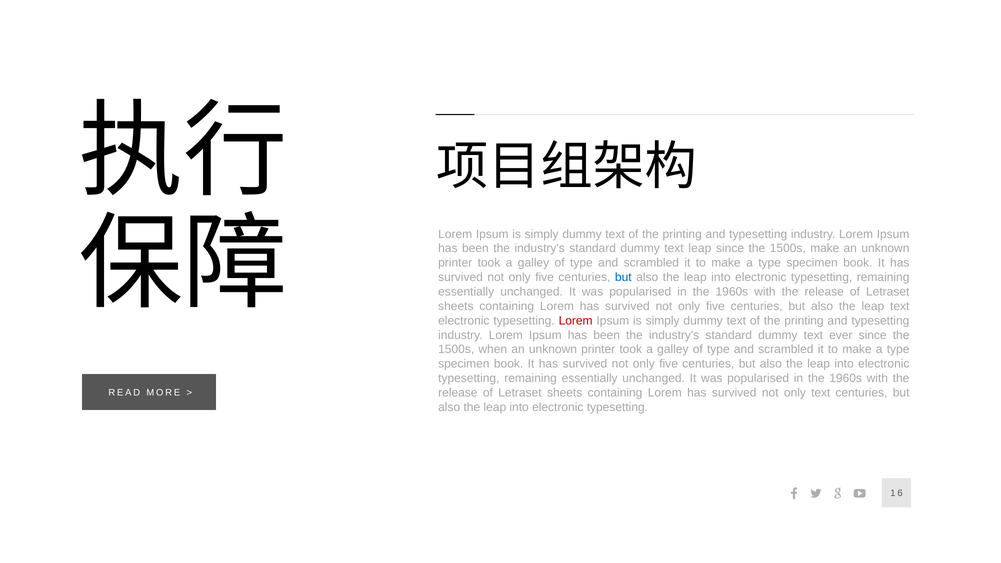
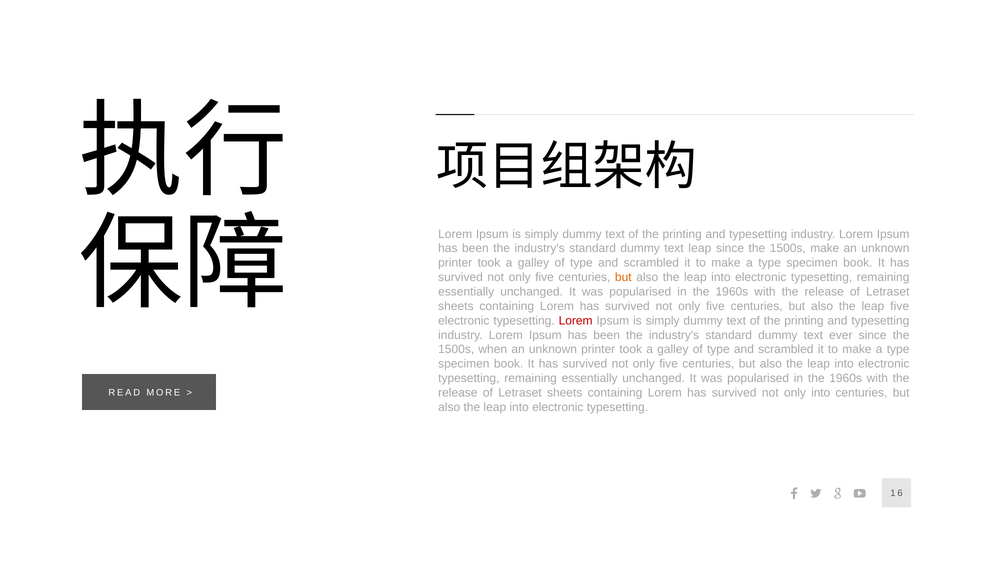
but colour: blue -> orange (623, 277)
leap text: text -> five (900, 306)
only text: text -> into (821, 393)
